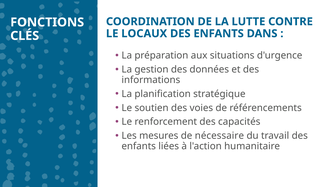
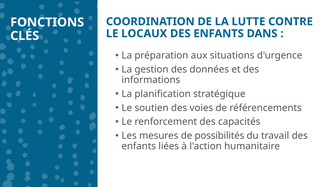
nécessaire: nécessaire -> possibilités (219, 136)
